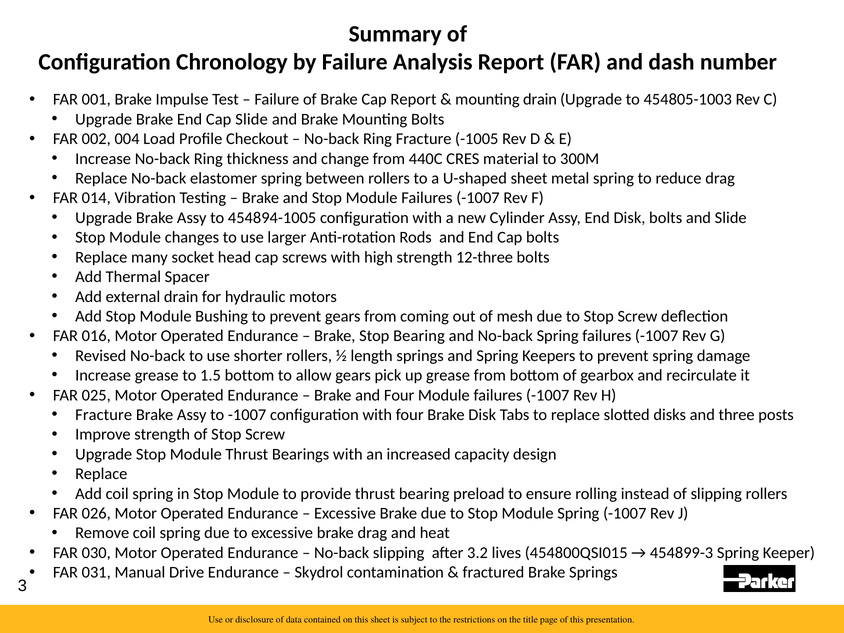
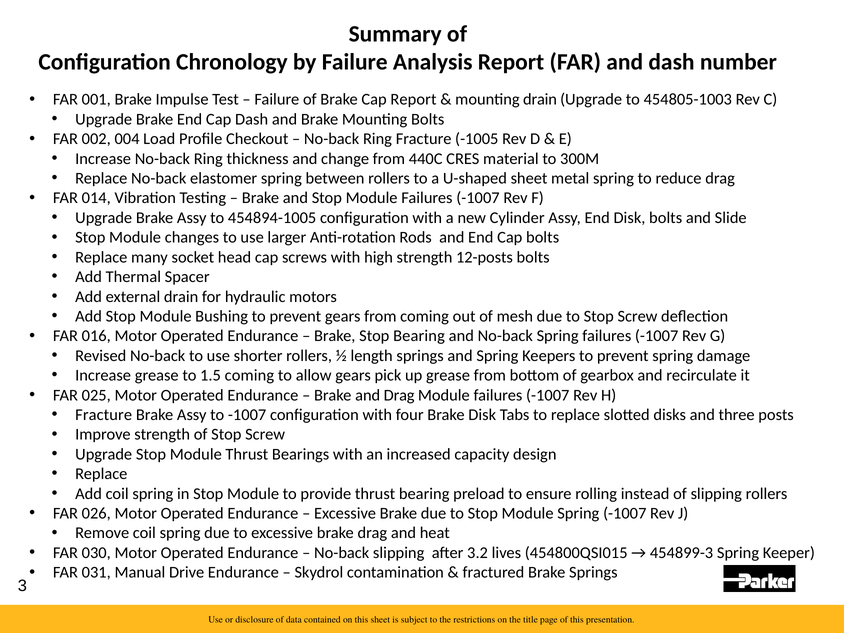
Cap Slide: Slide -> Dash (252, 119)
12-three: 12-three -> 12-posts (484, 257)
1.5 bottom: bottom -> coming (249, 375)
and Four: Four -> Drag (399, 395)
